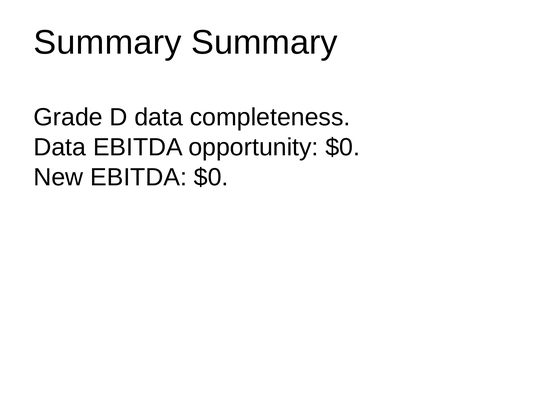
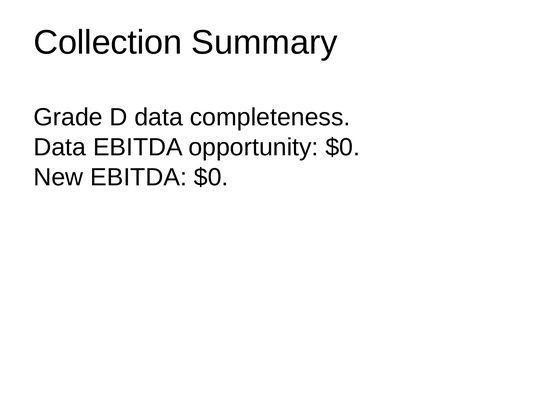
Summary: Summary -> Collection (108, 43)
